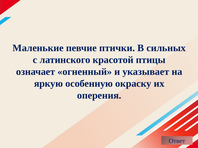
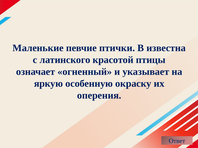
сильных: сильных -> известна (166, 48)
